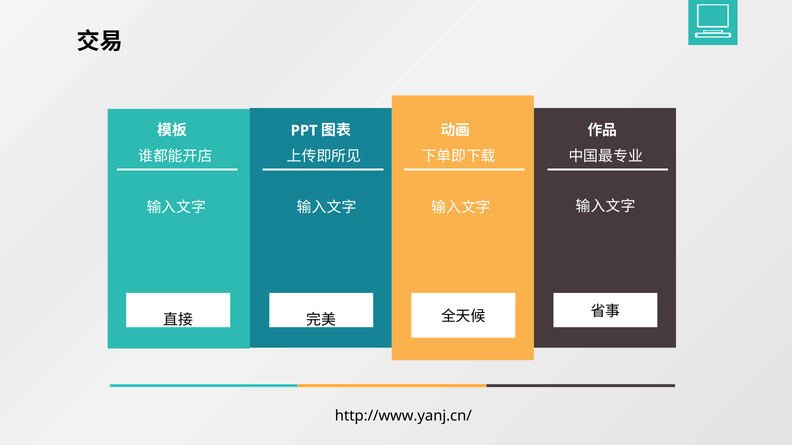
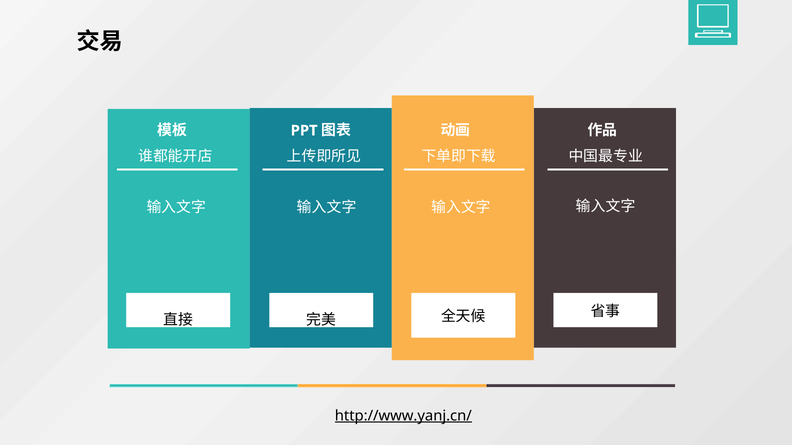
http://www.yanj.cn/ underline: none -> present (403, 416)
